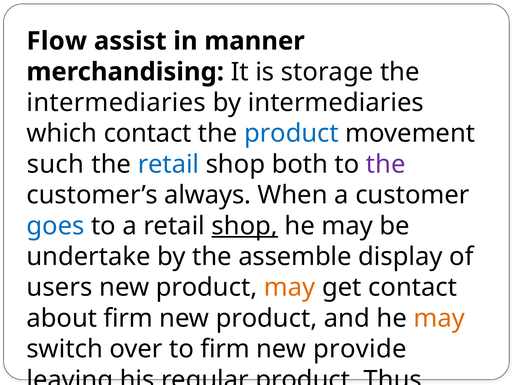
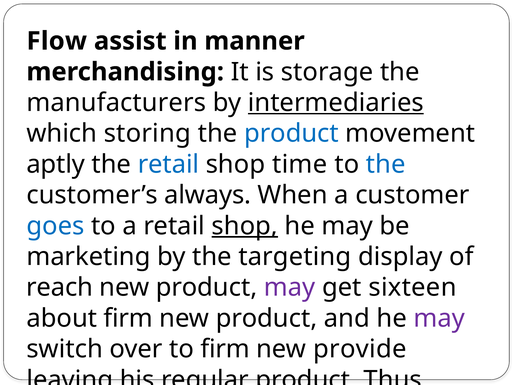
intermediaries: intermediaries -> manufacturers (116, 103)
intermediaries underline: none -> present (336, 103)
which contact: contact -> storing (147, 133)
such: such -> aptly (56, 164)
both: both -> time (300, 164)
the colour: purple -> blue (386, 164)
undertake: undertake -> marketing (88, 257)
assemble: assemble -> targeting (295, 257)
users: users -> reach (60, 287)
may colour: orange -> purple (290, 287)
get contact: contact -> sixteen (413, 287)
may colour: orange -> purple (439, 318)
